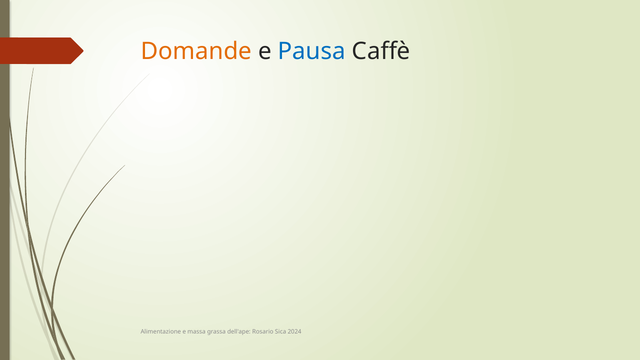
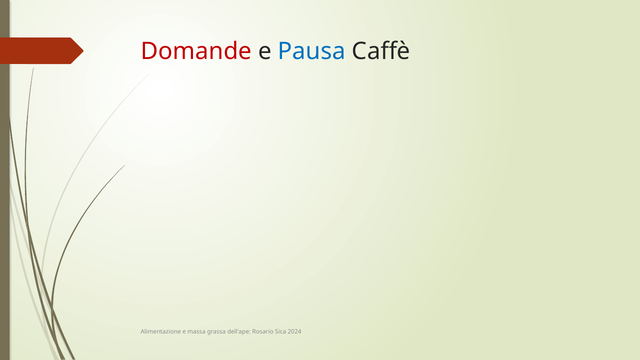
Domande colour: orange -> red (196, 51)
